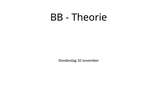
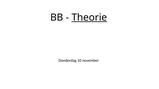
Theorie underline: none -> present (89, 18)
